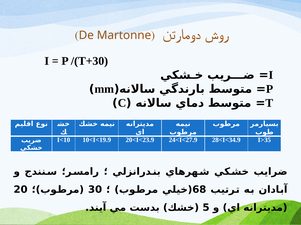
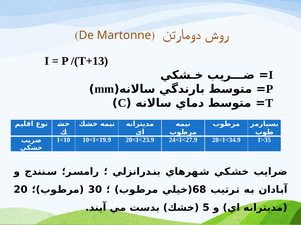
/(T+30: /(T+30 -> /(T+13 (89, 61)
